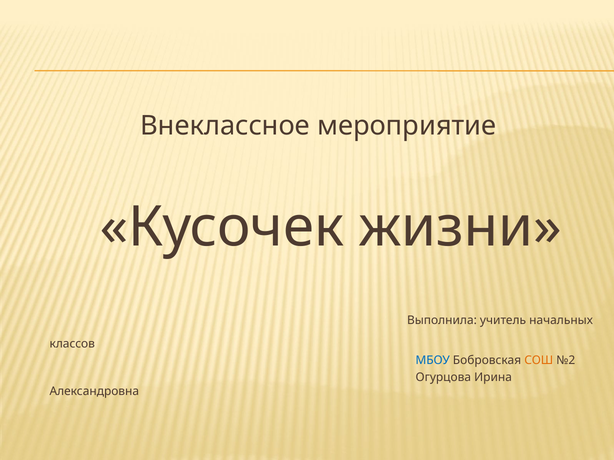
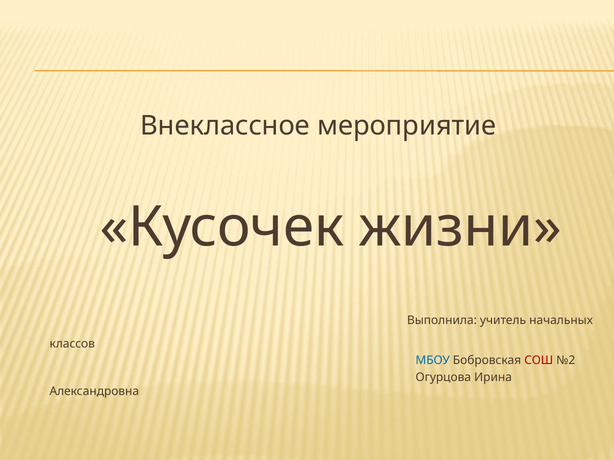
СОШ colour: orange -> red (539, 361)
